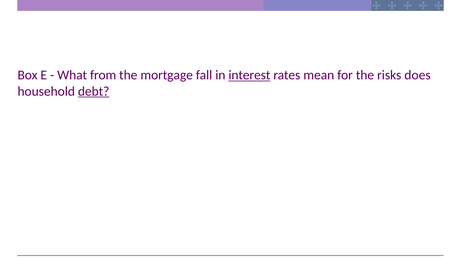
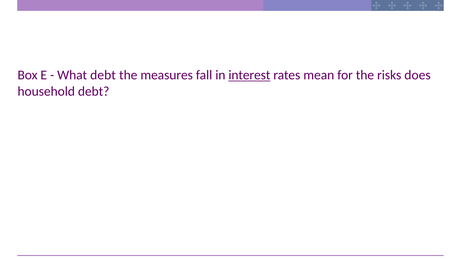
What from: from -> debt (103, 75)
mortgage: mortgage -> measures (167, 75)
debt underline: present -> none (94, 91)
